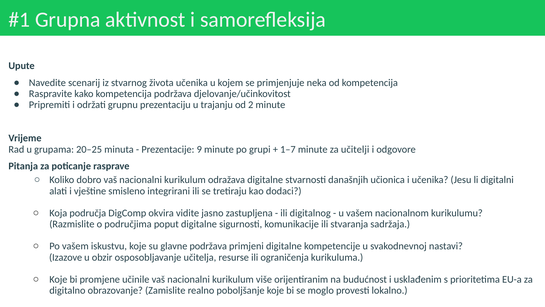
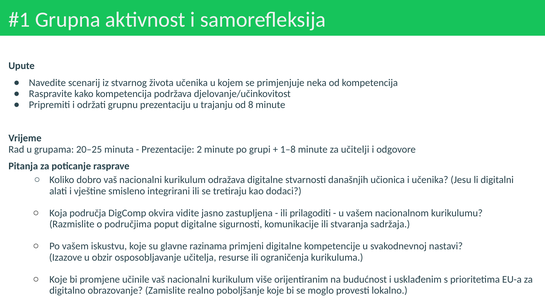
2: 2 -> 8 (251, 105)
9: 9 -> 2 (199, 149)
1–7: 1–7 -> 1–8 (288, 149)
digitalnog: digitalnog -> prilagoditi (310, 213)
glavne podržava: podržava -> razinama (208, 246)
